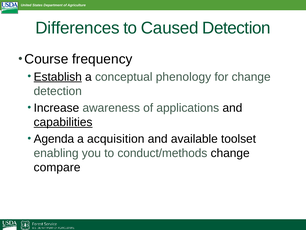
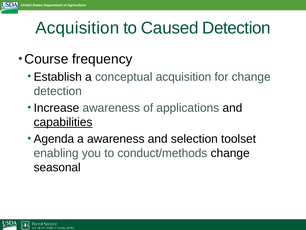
Differences: Differences -> Acquisition (77, 28)
Establish underline: present -> none (58, 77)
conceptual phenology: phenology -> acquisition (184, 77)
a acquisition: acquisition -> awareness (116, 139)
available: available -> selection (194, 139)
compare: compare -> seasonal (57, 167)
